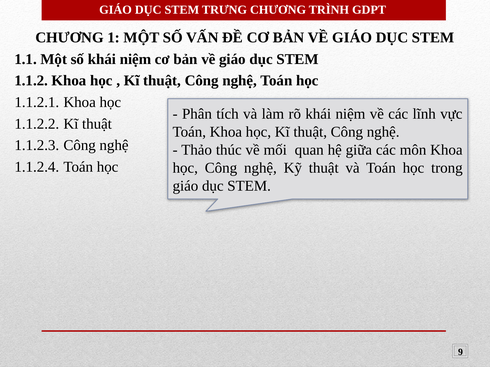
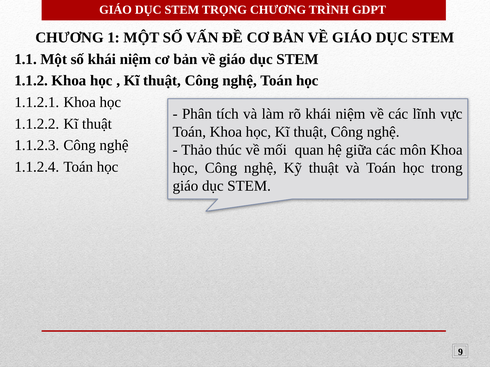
TRƯNG: TRƯNG -> TRỌNG (224, 10)
